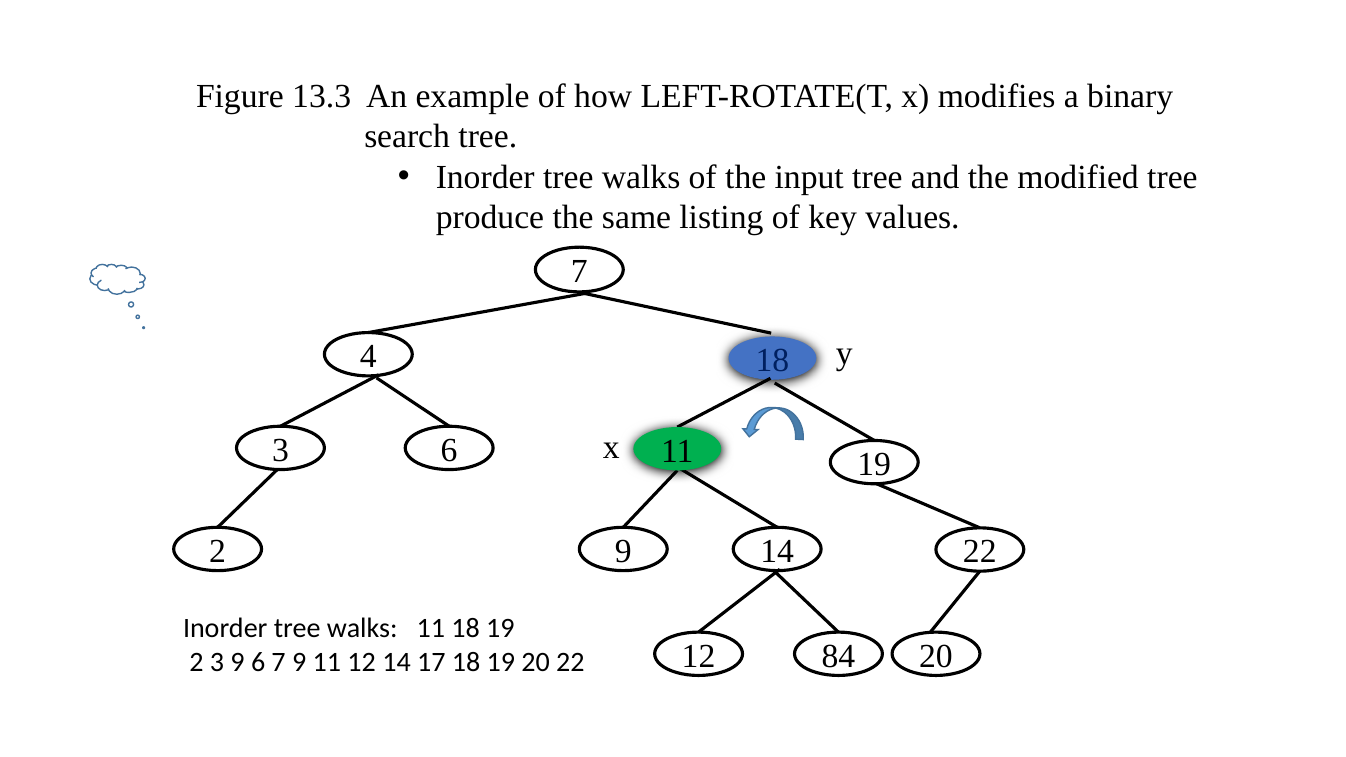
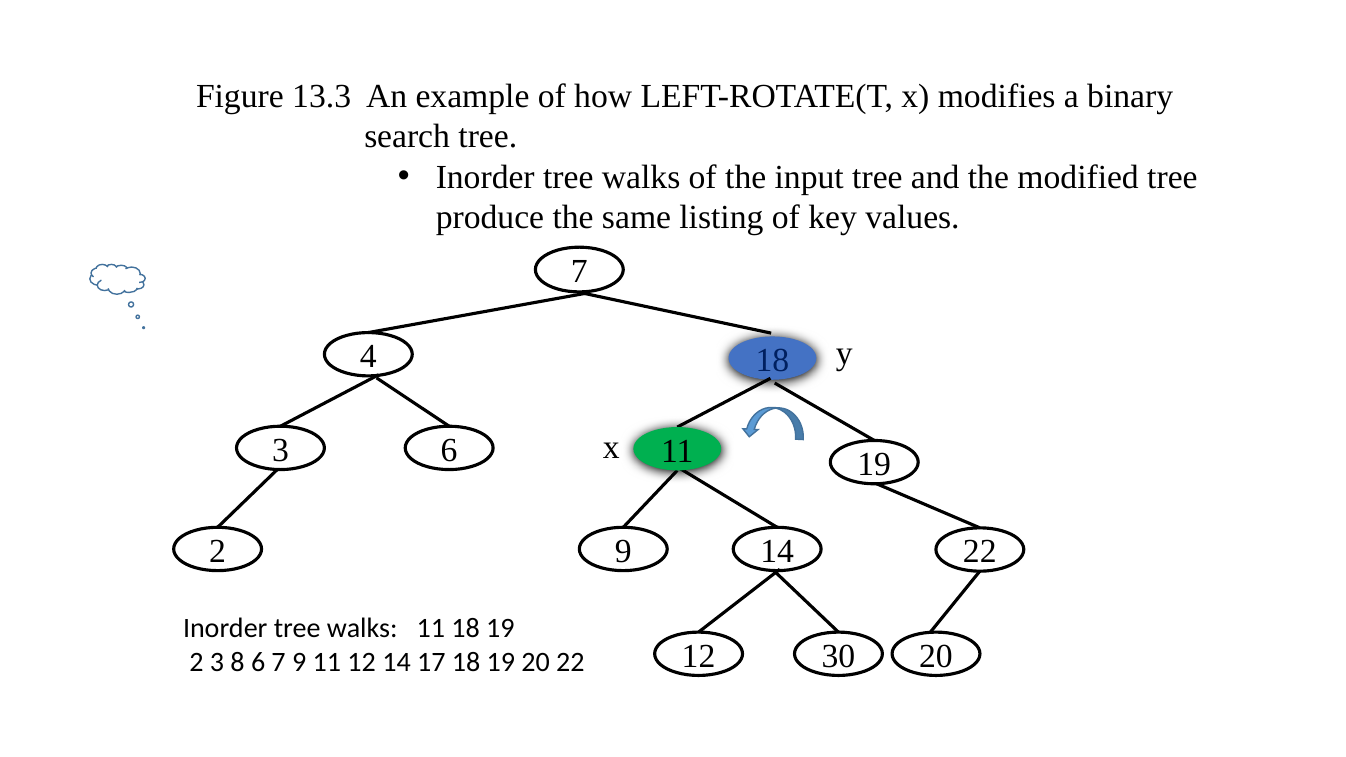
84: 84 -> 30 (838, 656)
3 9: 9 -> 8 (237, 662)
